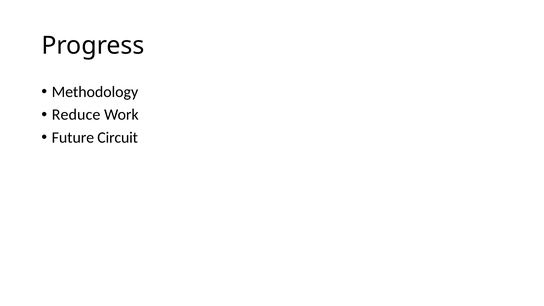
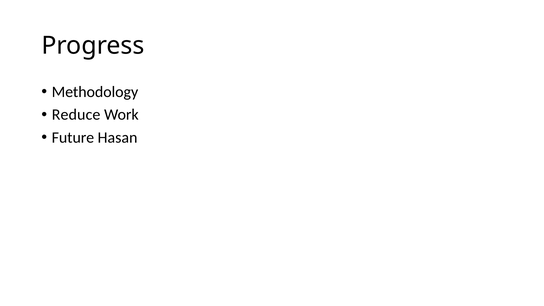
Circuit: Circuit -> Hasan (118, 137)
